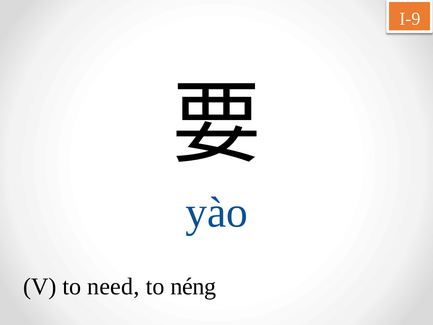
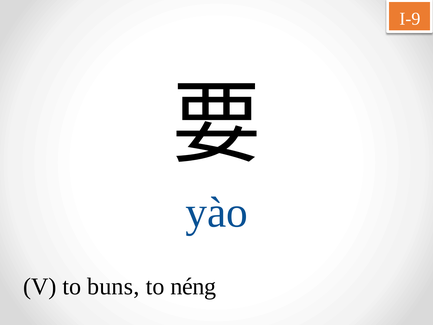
need: need -> buns (113, 286)
